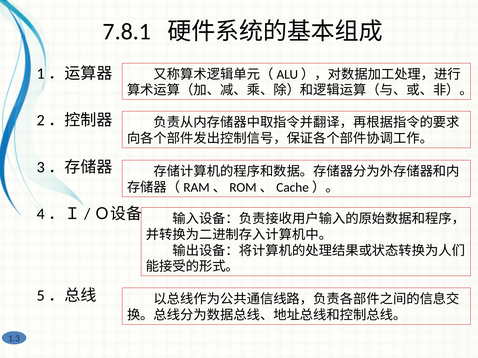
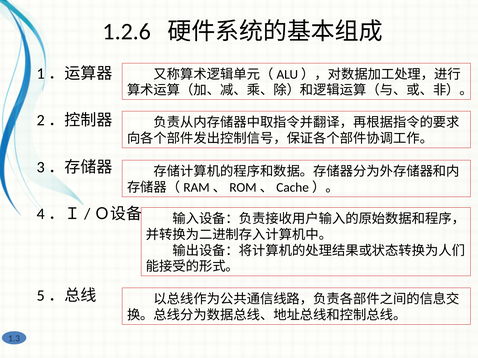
7.8.1: 7.8.1 -> 1.2.6 (127, 32)
